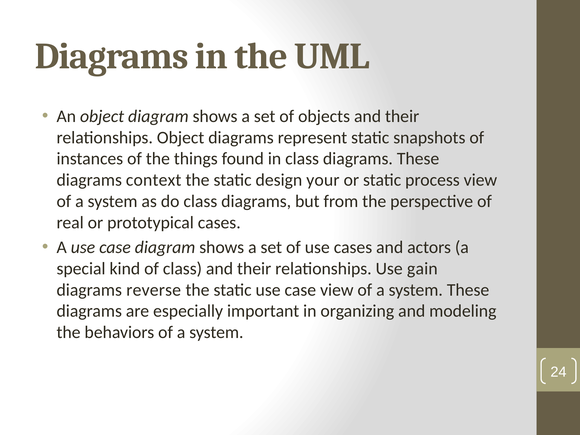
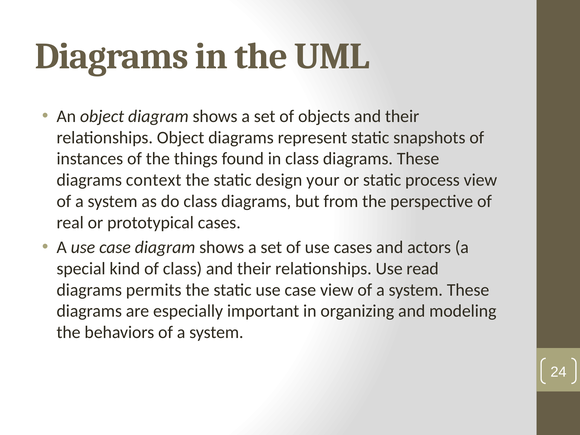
gain: gain -> read (423, 269)
reverse: reverse -> permits (154, 290)
